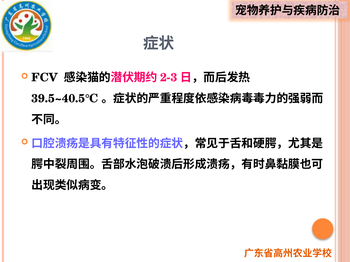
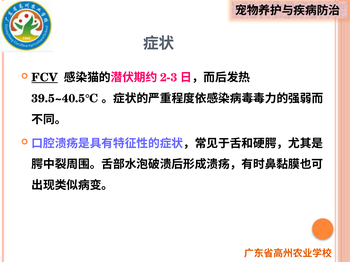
FCV underline: none -> present (45, 78)
